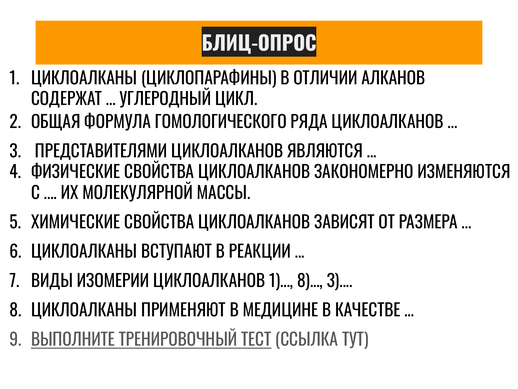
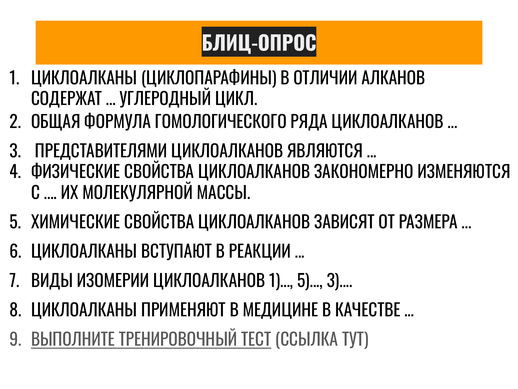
1 8: 8 -> 5 (310, 281)
